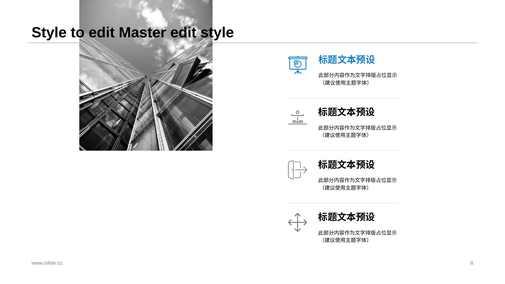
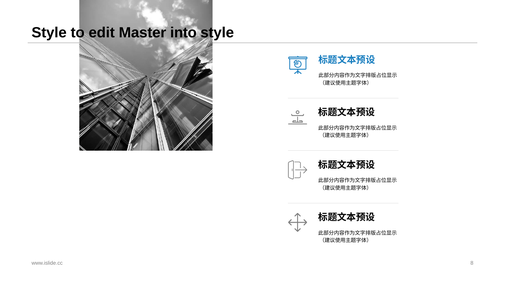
Master edit: edit -> into (183, 33)
